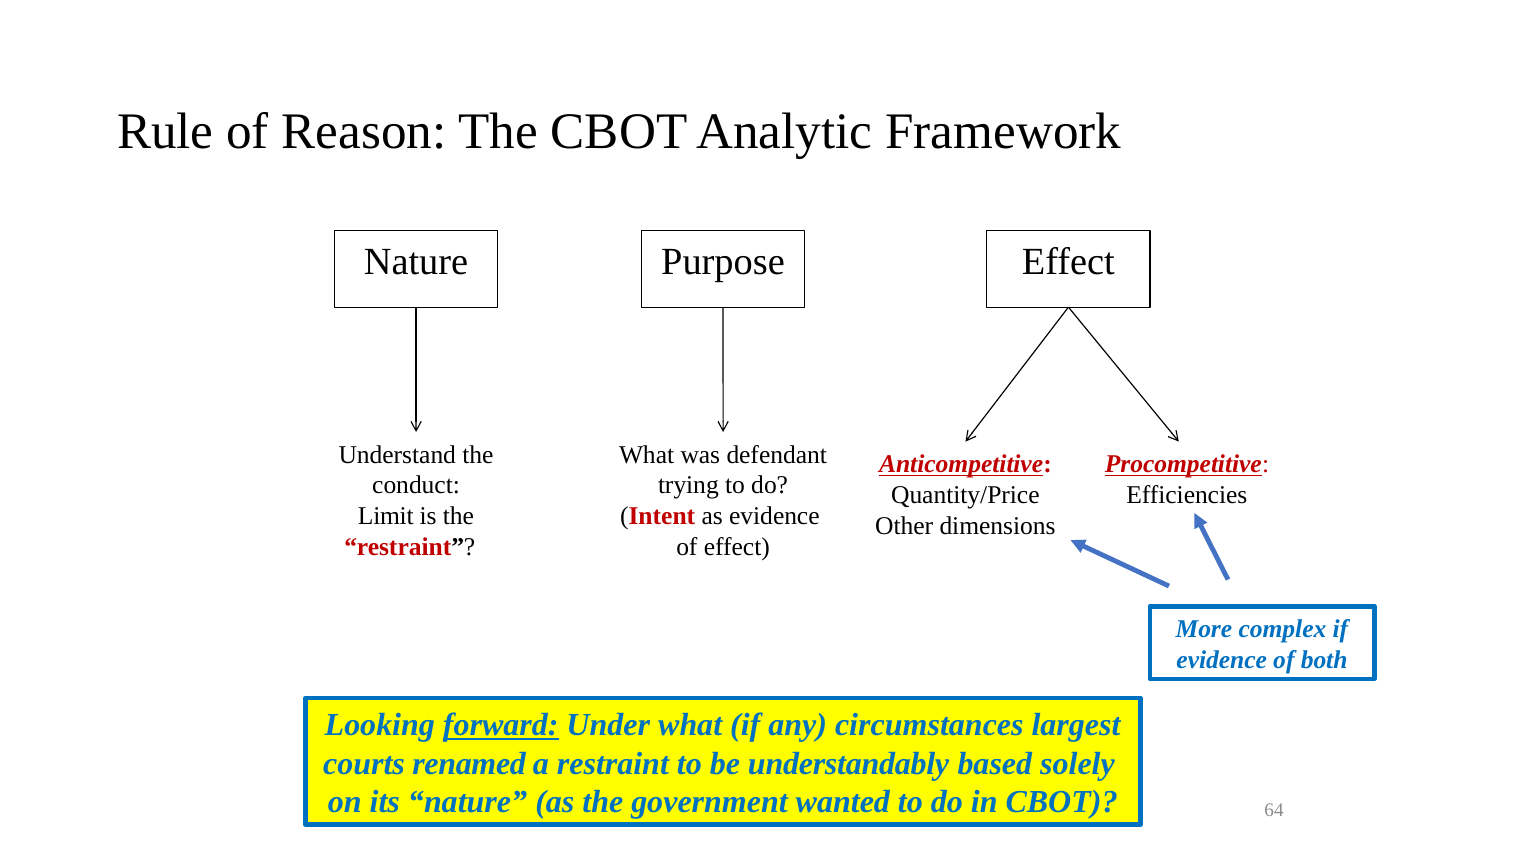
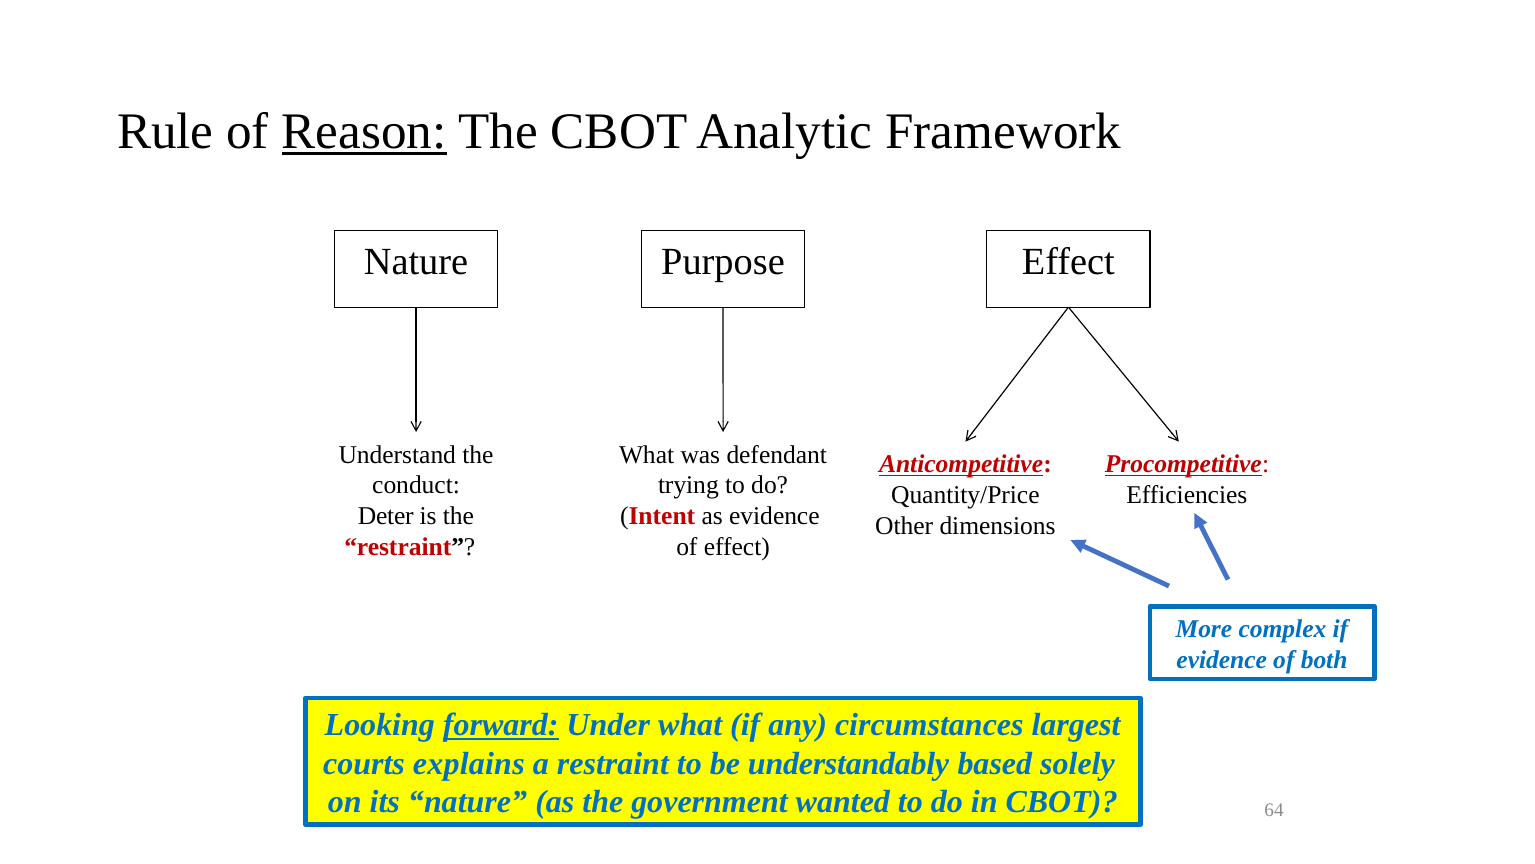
Reason underline: none -> present (364, 132)
Limit: Limit -> Deter (386, 516)
renamed: renamed -> explains (469, 763)
